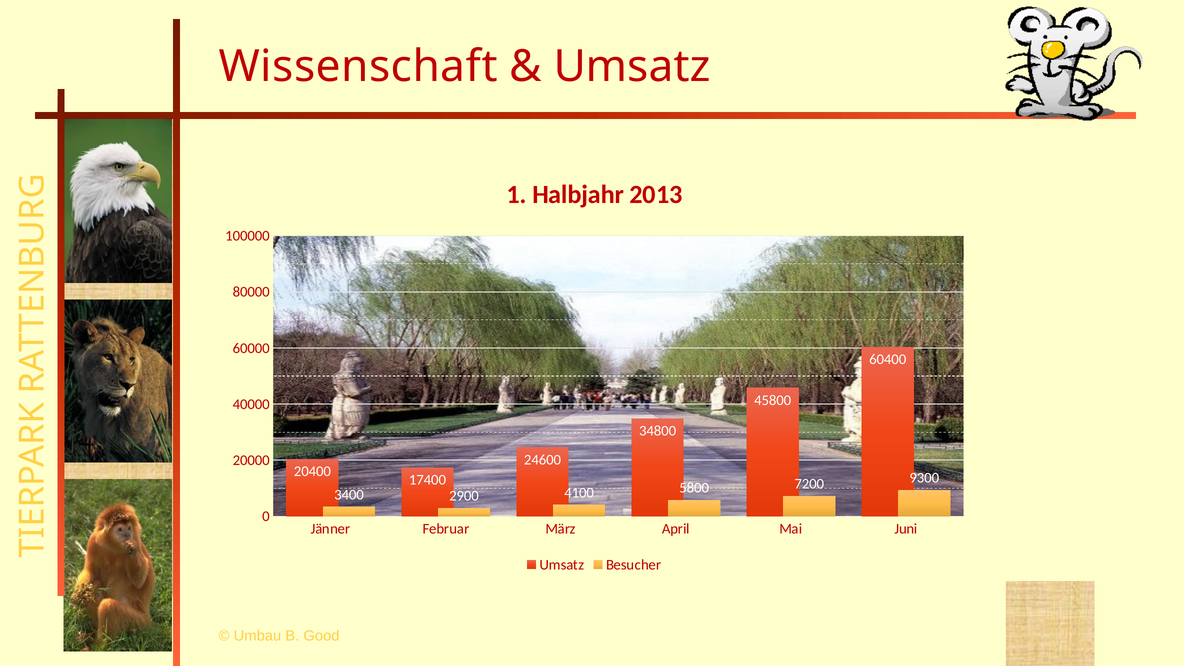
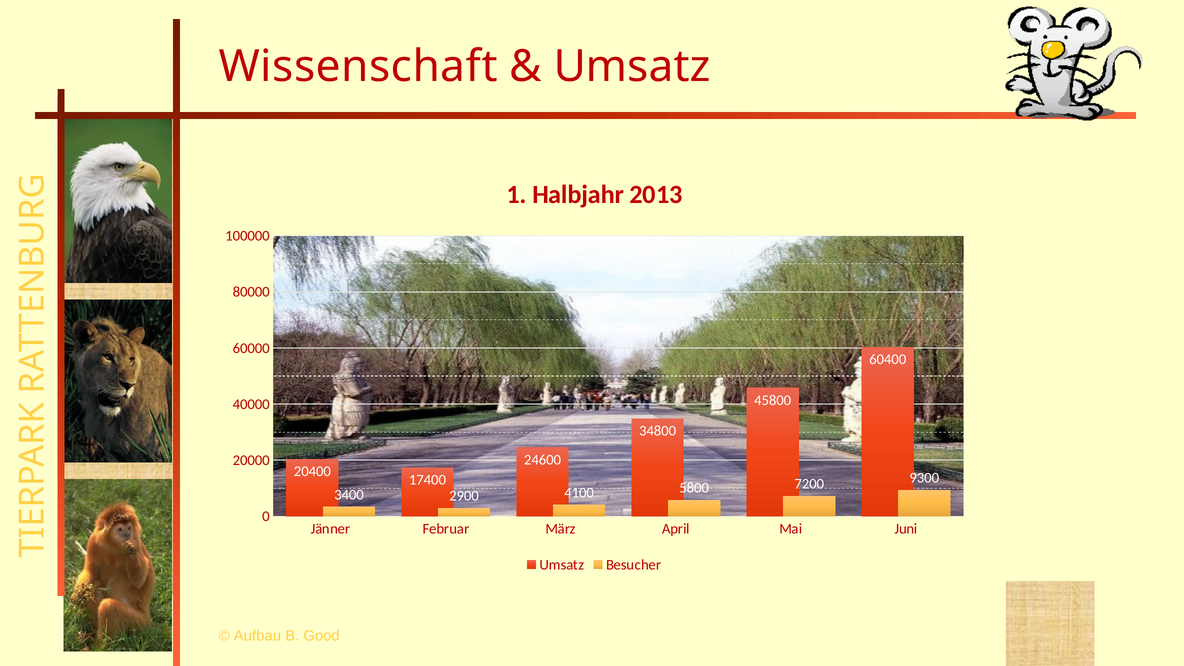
Umbau: Umbau -> Aufbau (257, 636)
